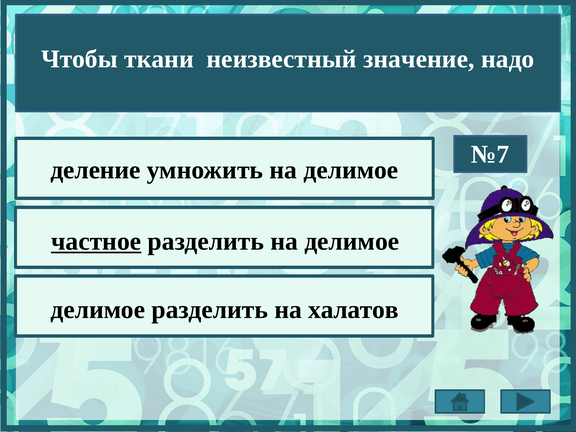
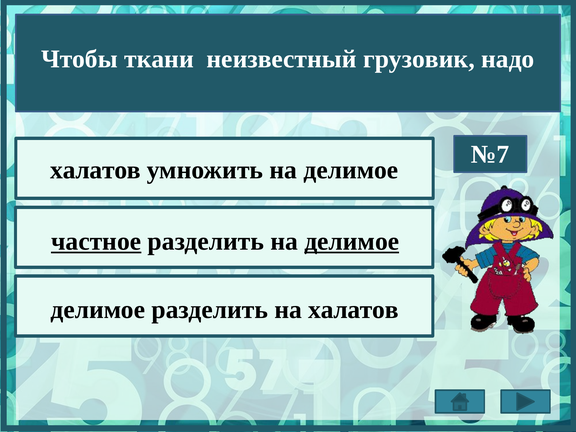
значение: значение -> грузовик (419, 59)
деление: деление -> халатов (96, 170)
делимое underline: none -> present (352, 241)
